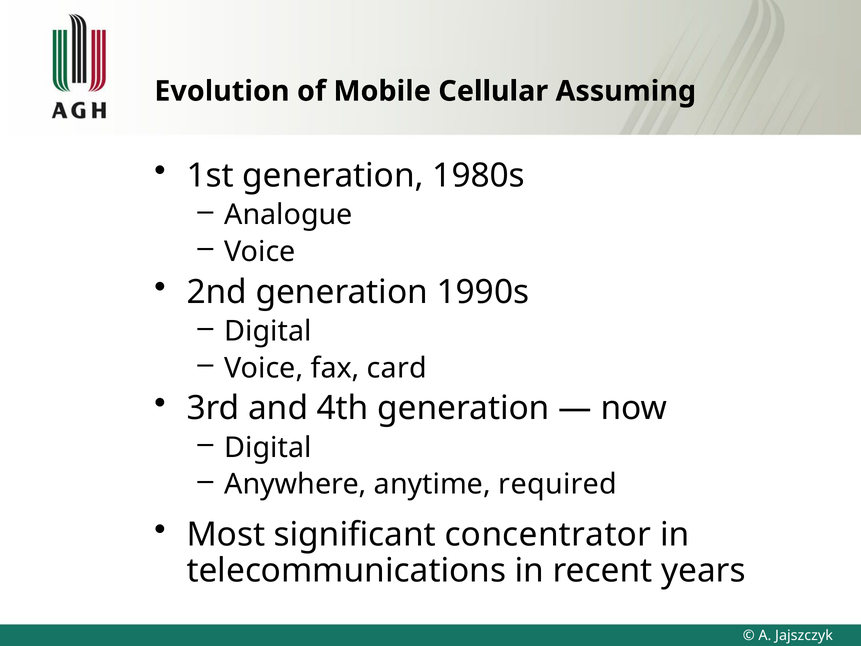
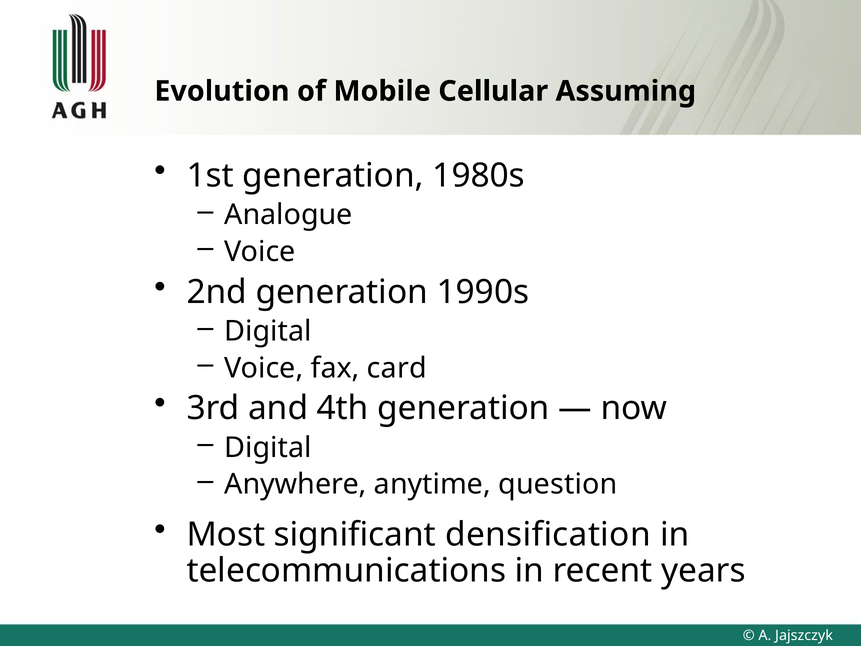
required: required -> question (558, 484)
concentrator: concentrator -> densification (548, 534)
